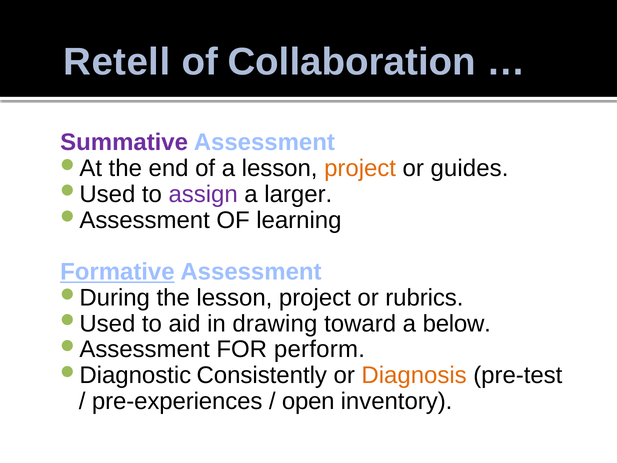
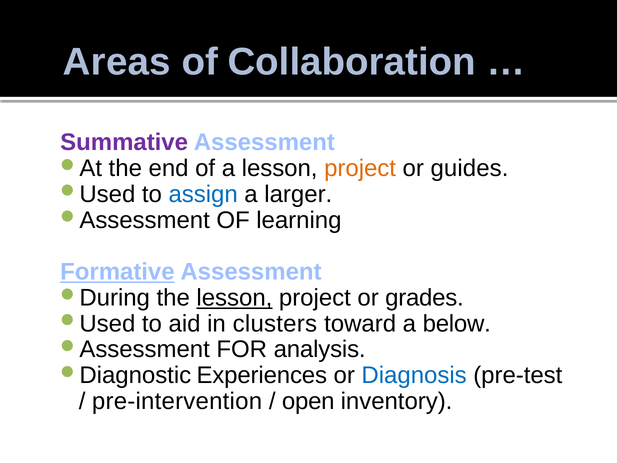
Retell: Retell -> Areas (117, 62)
assign colour: purple -> blue (203, 194)
lesson underline: none -> present (234, 298)
rubrics: rubrics -> grades (424, 298)
drawing: drawing -> clusters (275, 323)
perform: perform -> analysis (320, 349)
Consistently: Consistently -> Experiences (262, 375)
Diagnosis colour: orange -> blue (414, 375)
pre-experiences: pre-experiences -> pre-intervention (177, 401)
